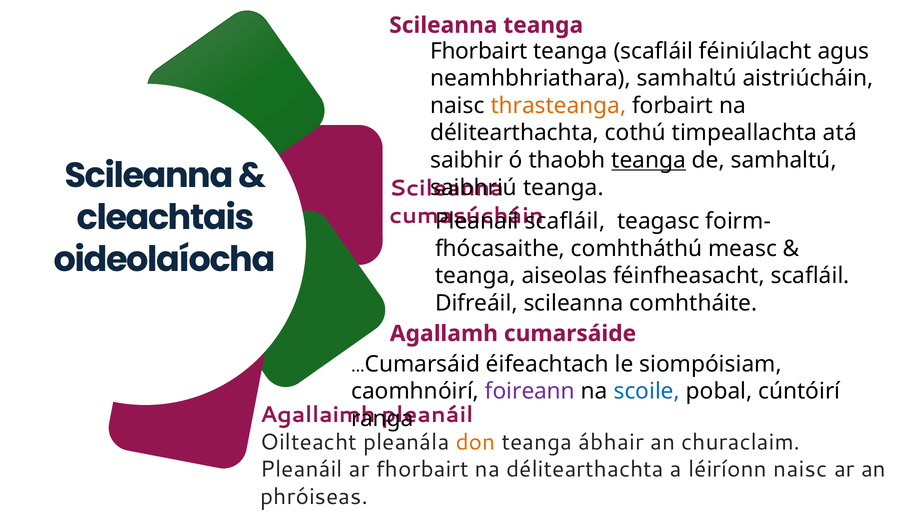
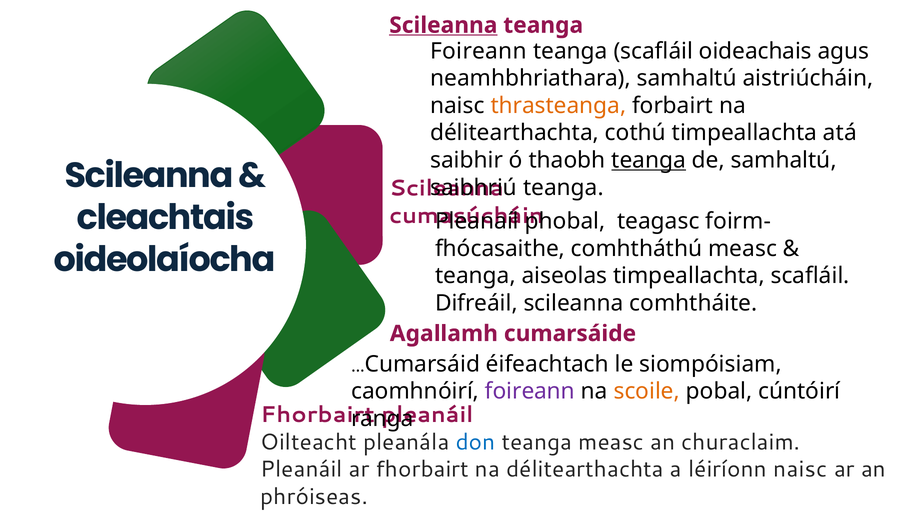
Scileanna underline: none -> present (443, 25)
Fhorbairt: Fhorbairt -> Foireann (479, 51)
féiniúlacht: féiniúlacht -> oideachais (755, 51)
scafláil: scafláil -> phobal (565, 221)
aiseolas féinfheasacht: féinfheasacht -> timpeallachta (689, 276)
scoile colour: blue -> orange (647, 391)
Agallaimh: Agallaimh -> Fhorbairt (318, 415)
don colour: orange -> blue (476, 442)
teanga ábhair: ábhair -> measc (611, 442)
